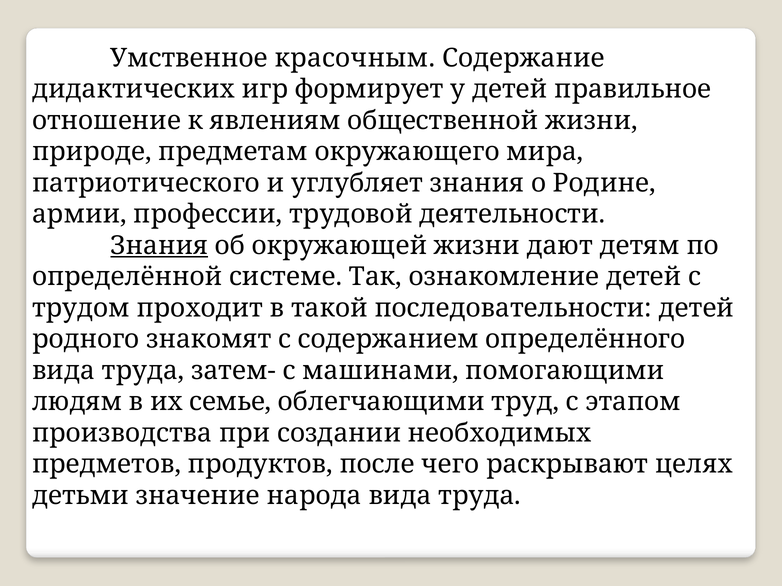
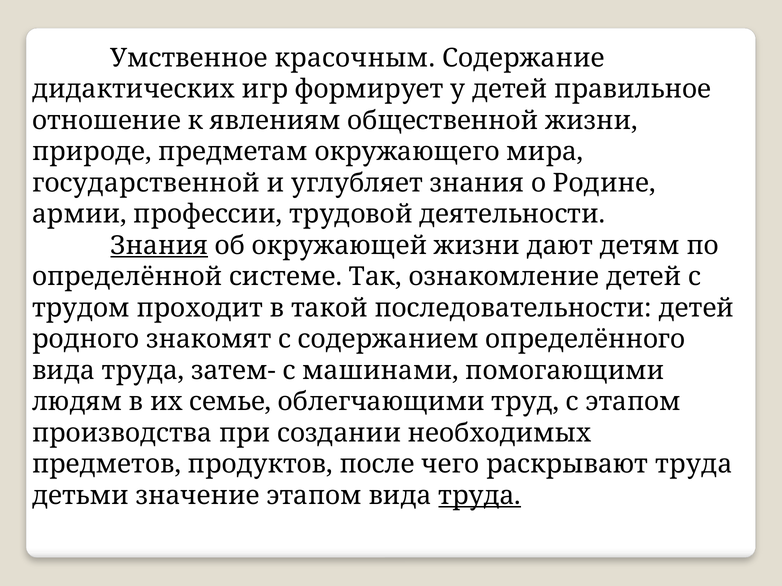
патриотического: патриотического -> государственной (146, 183)
раскрывают целях: целях -> труда (694, 465)
значение народа: народа -> этапом (314, 496)
труда underline: none -> present (480, 496)
